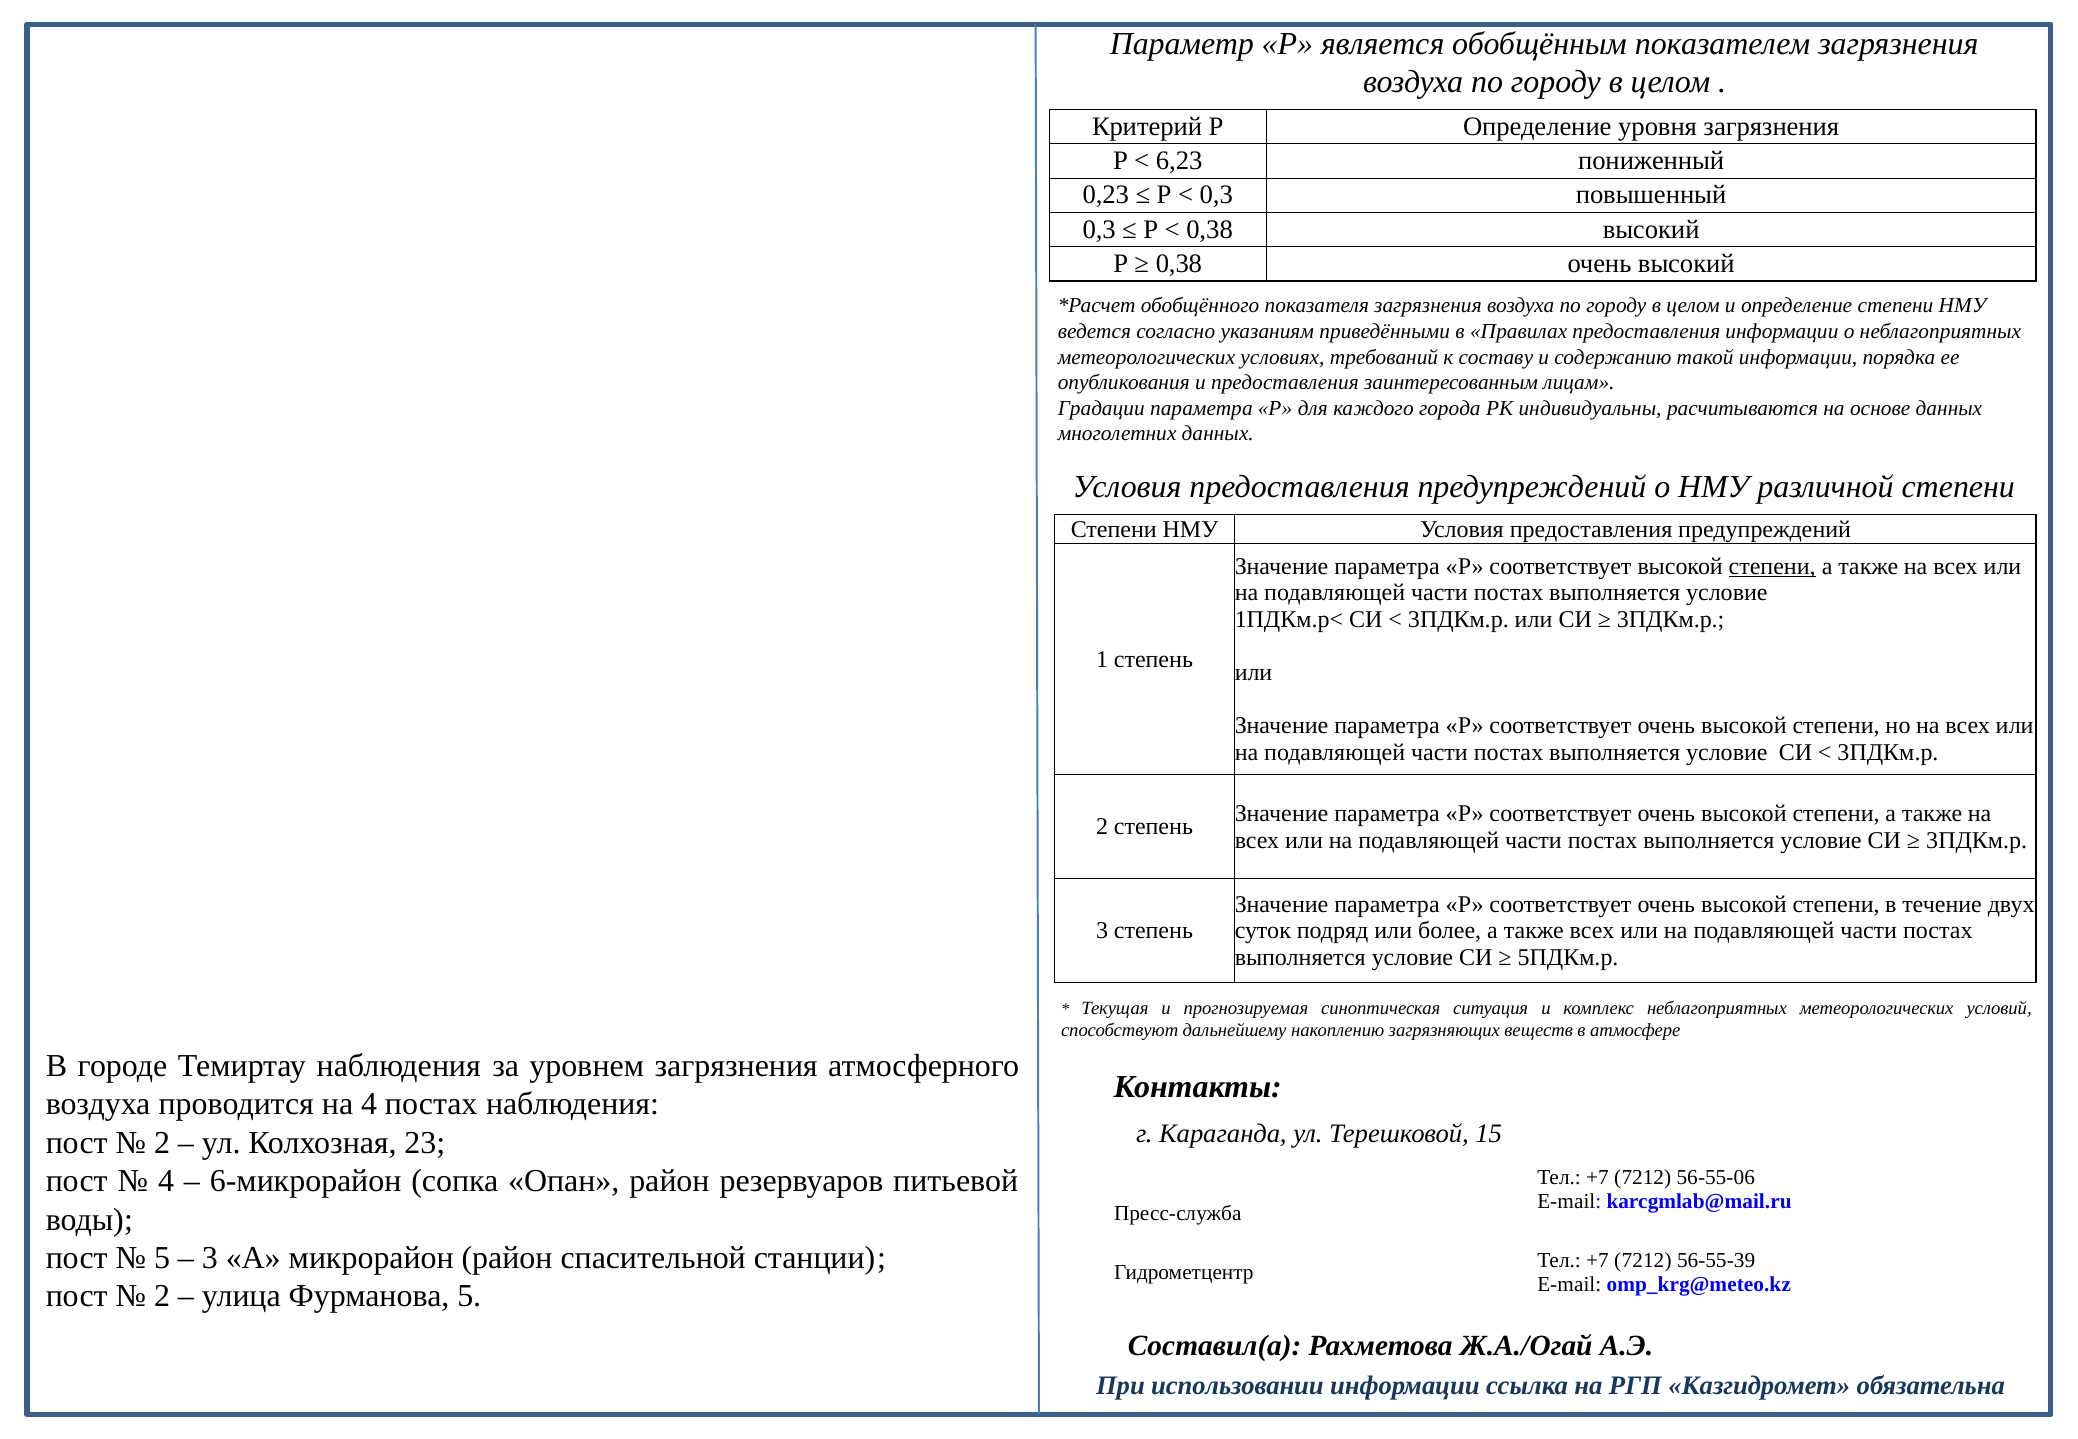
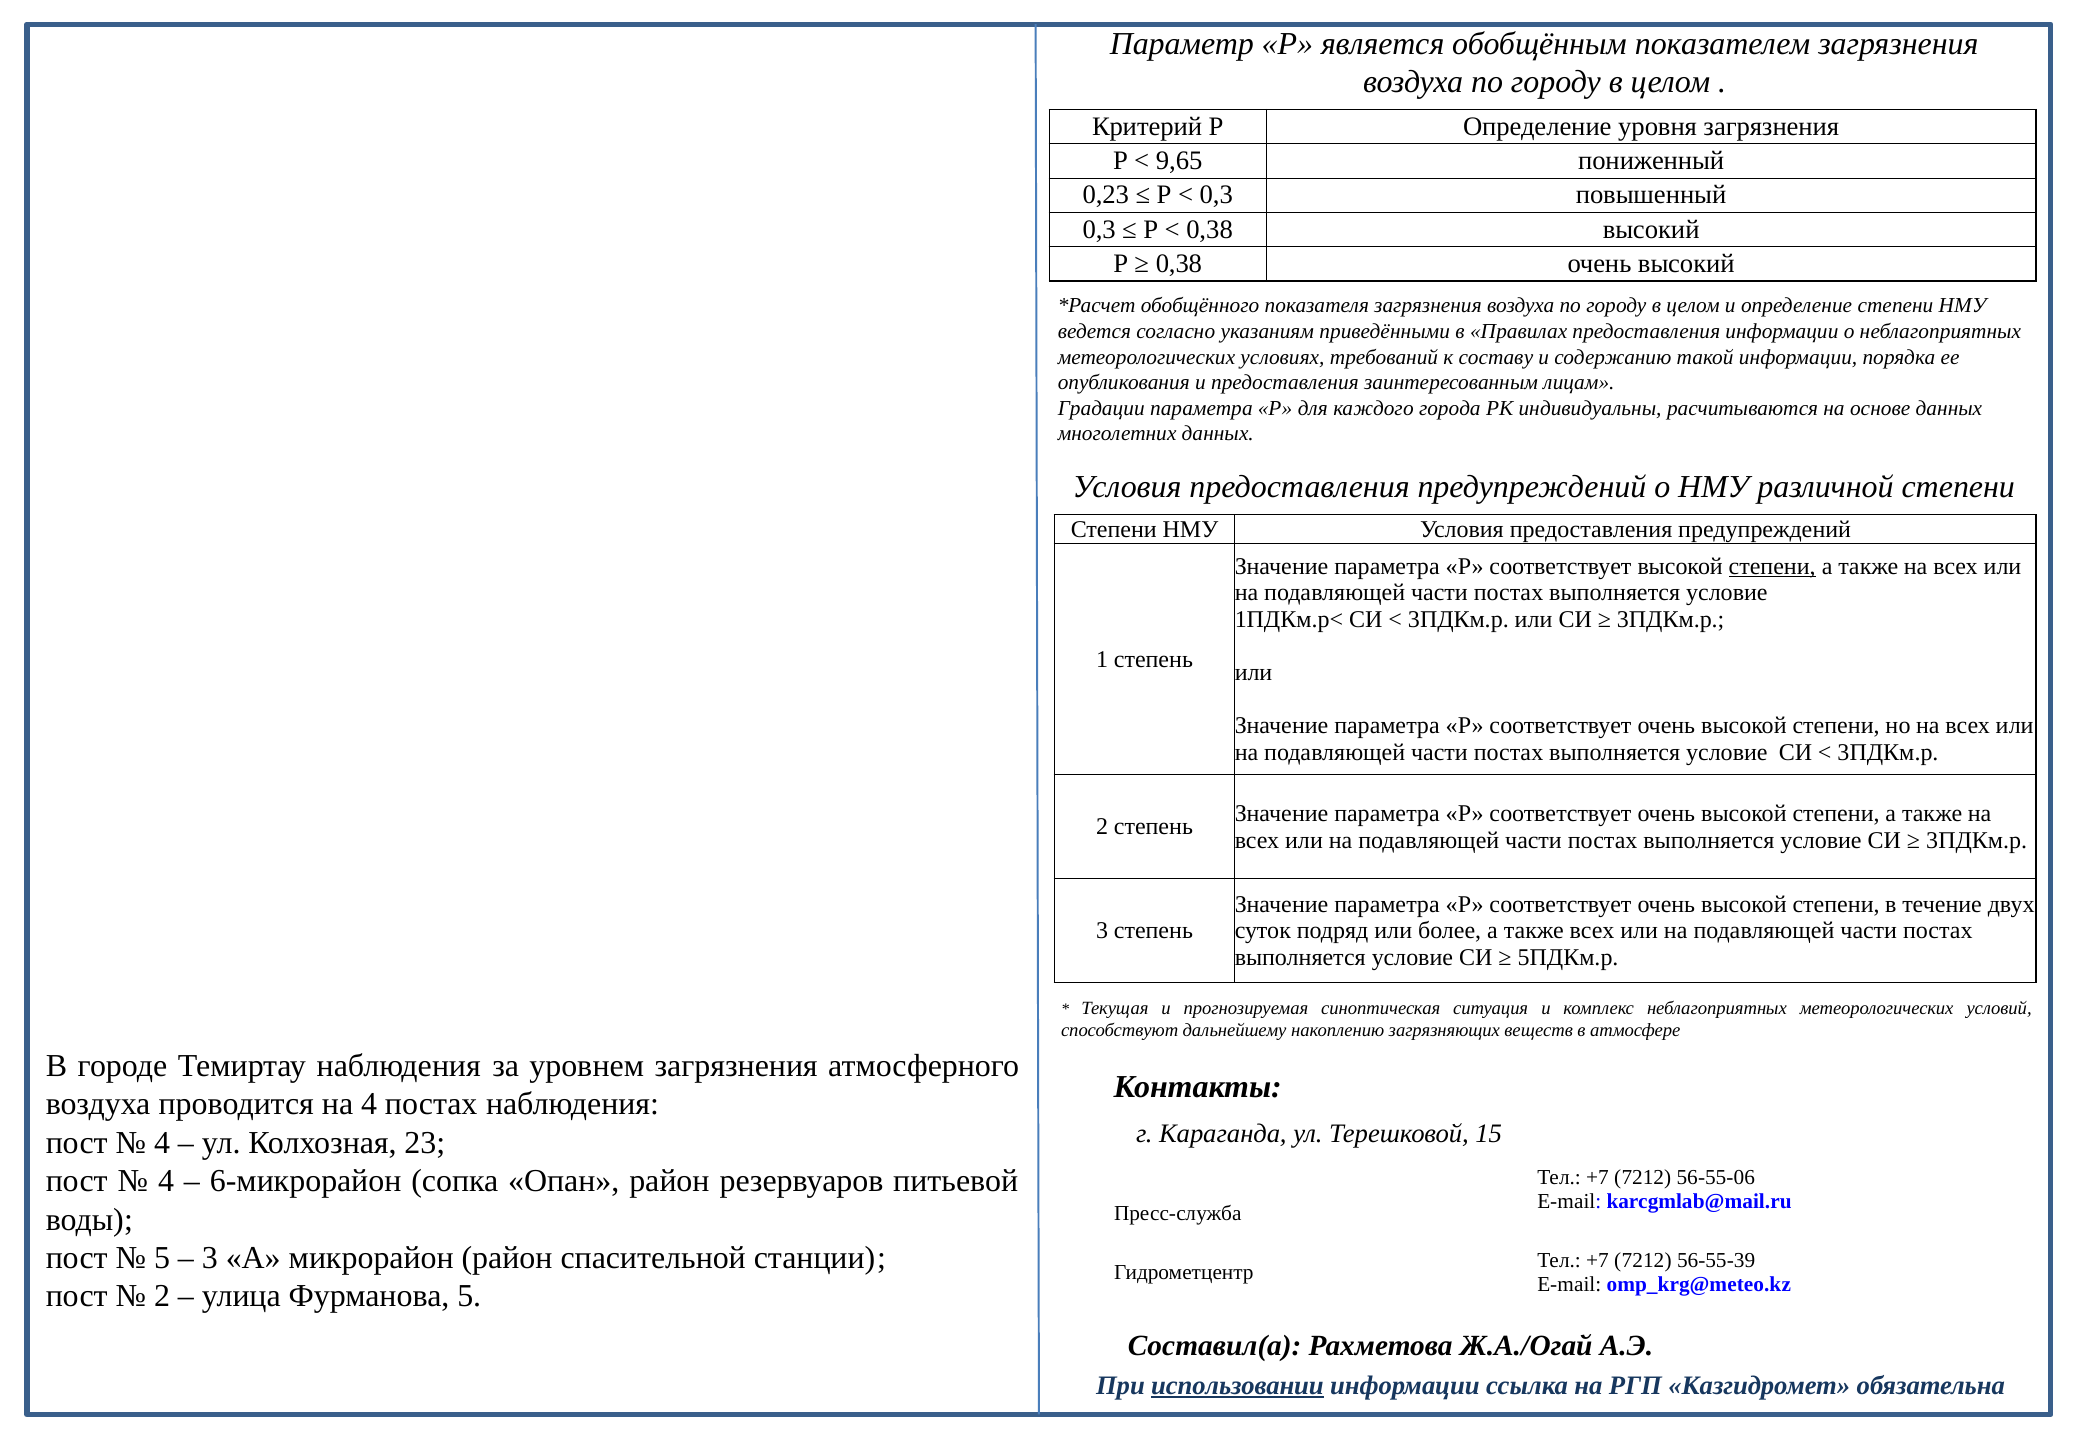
6,23: 6,23 -> 9,65 (1179, 161)
2: 2 -> 4 (162, 1142)
использовании underline: none -> present (1237, 1385)
